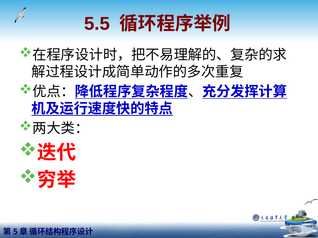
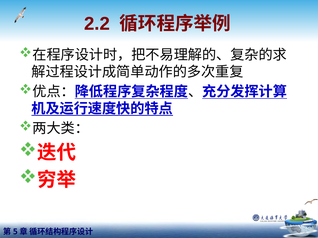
5.5: 5.5 -> 2.2 (97, 24)
